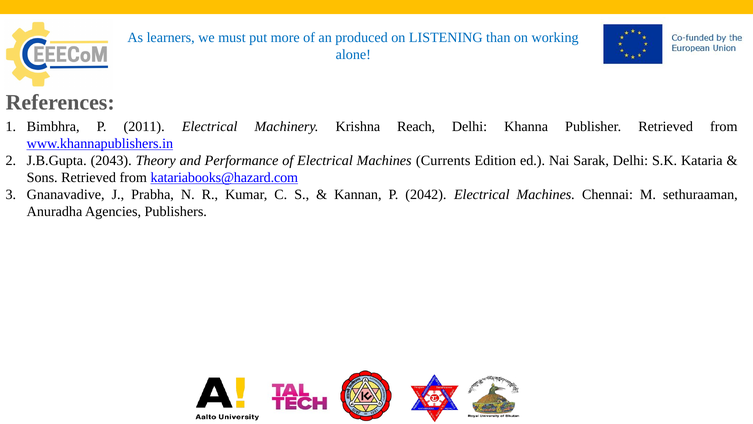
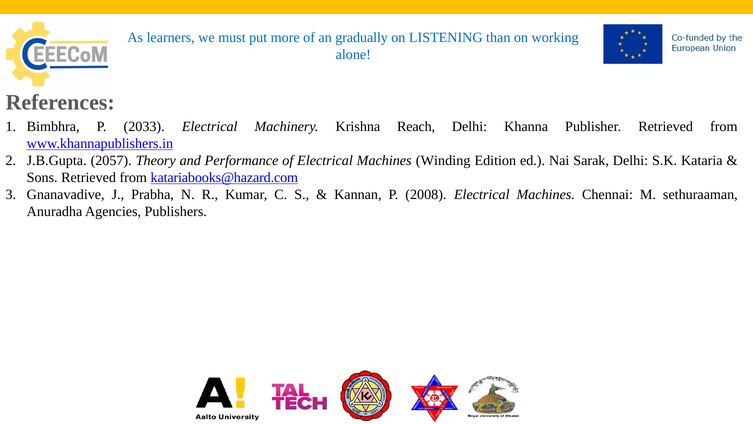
produced: produced -> gradually (362, 37)
2011: 2011 -> 2033 (144, 126)
2043: 2043 -> 2057 (111, 160)
Currents: Currents -> Winding (443, 160)
2042: 2042 -> 2008 (426, 194)
